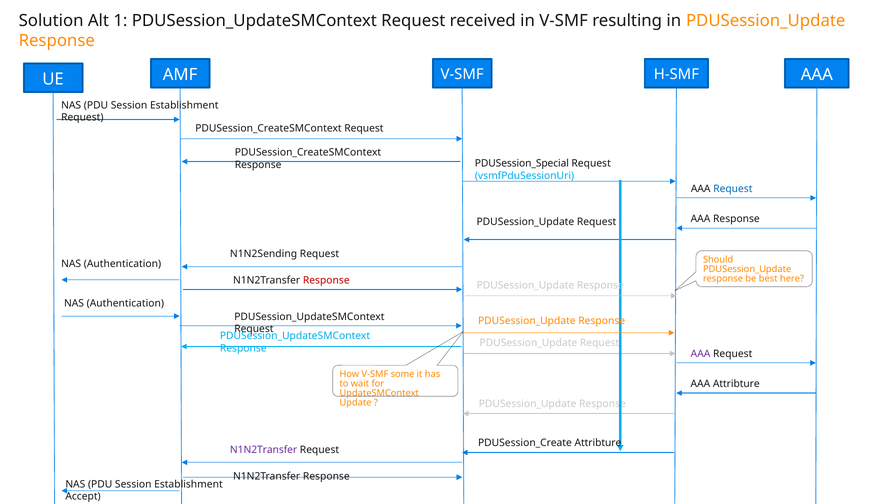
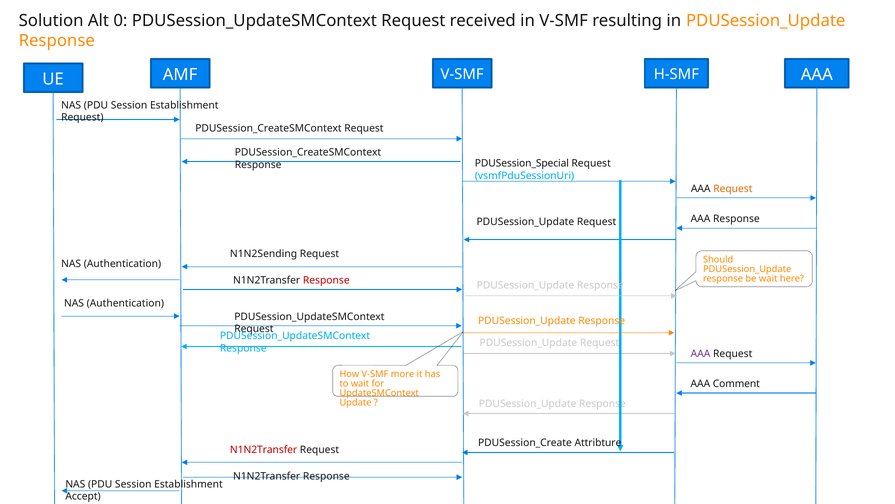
1: 1 -> 0 (120, 21)
Request colour: blue -> orange (733, 189)
be best: best -> wait (768, 278)
some: some -> more (403, 374)
AAA Attribture: Attribture -> Comment (736, 384)
N1N2Transfer colour: purple -> red (264, 449)
